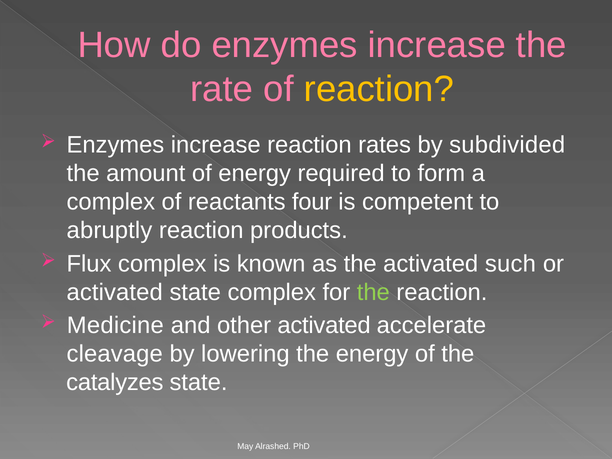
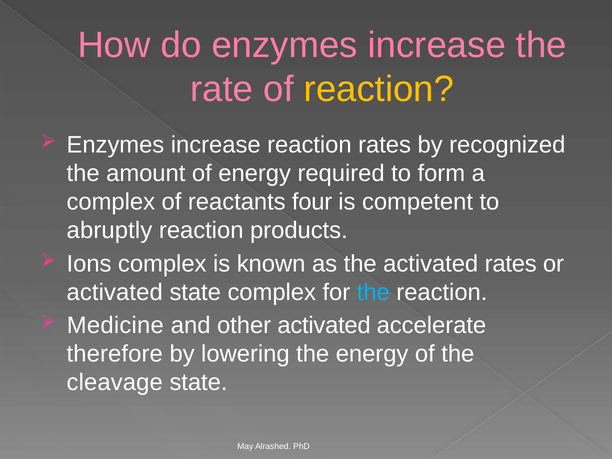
subdivided: subdivided -> recognized (507, 145)
Flux: Flux -> Ions (89, 264)
activated such: such -> rates (511, 264)
the colour: light green -> light blue (373, 292)
cleavage: cleavage -> therefore (115, 354)
catalyzes: catalyzes -> cleavage (115, 382)
